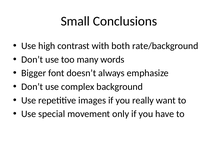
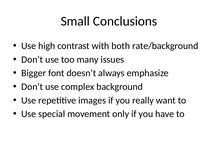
words: words -> issues (112, 59)
